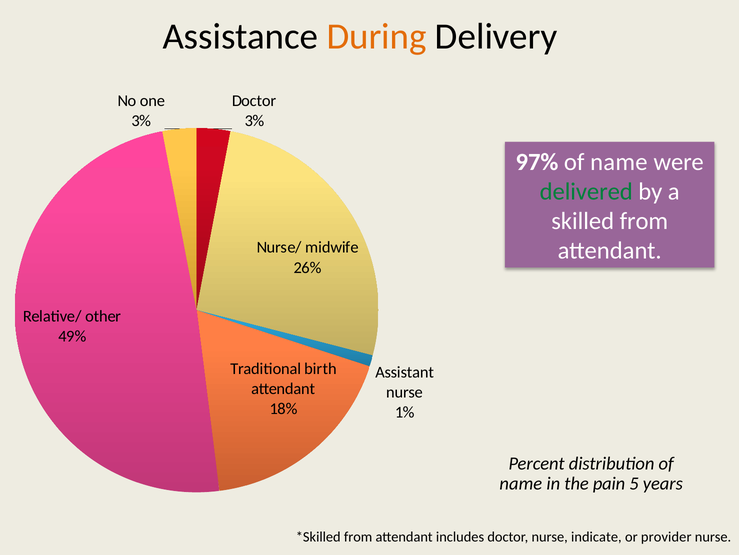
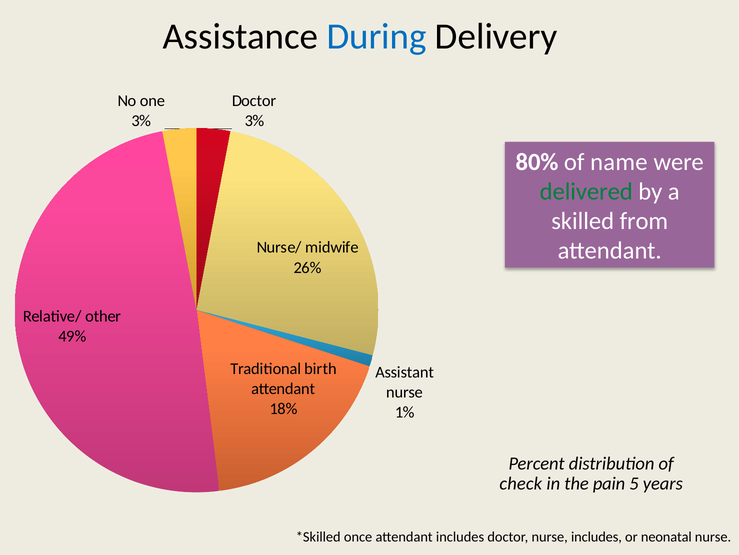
During colour: orange -> blue (377, 36)
97%: 97% -> 80% (537, 162)
name: name -> check (521, 483)
from: from -> once (358, 536)
nurse indicate: indicate -> includes (596, 536)
provider: provider -> neonatal (666, 536)
